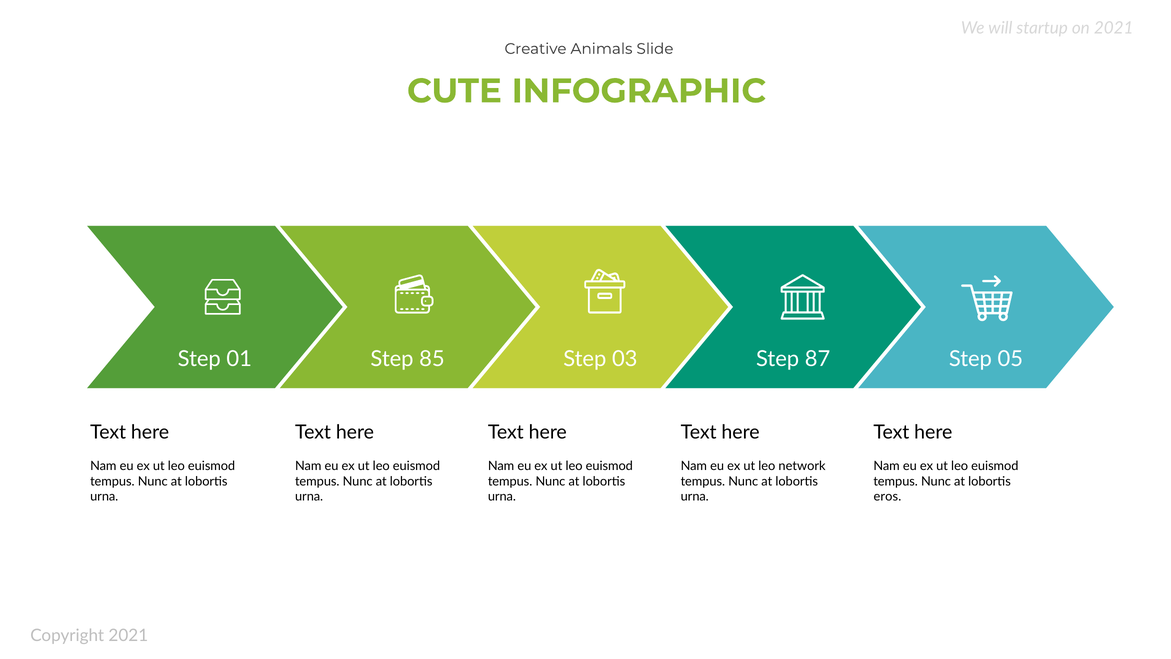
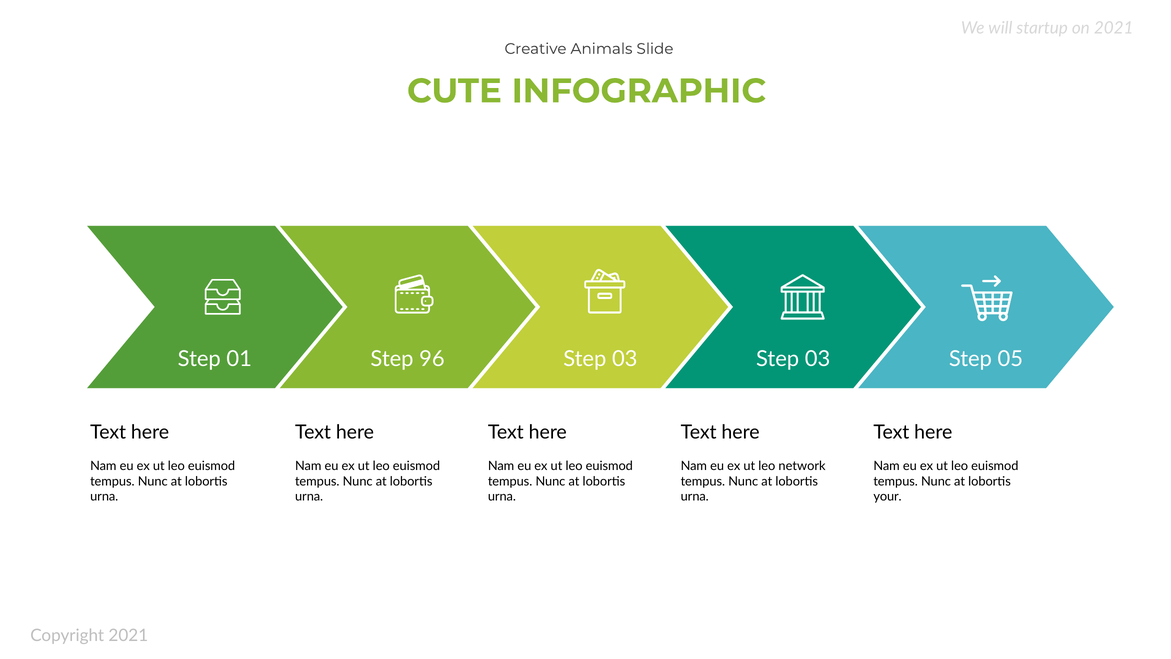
85: 85 -> 96 (432, 359)
87: 87 -> 03 (818, 359)
eros: eros -> your (888, 497)
